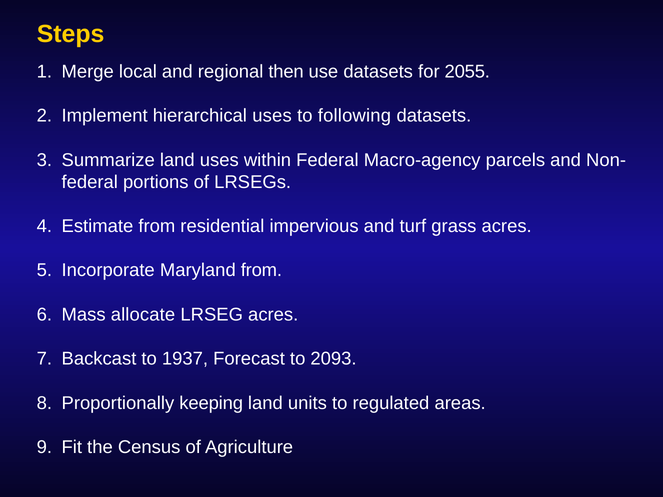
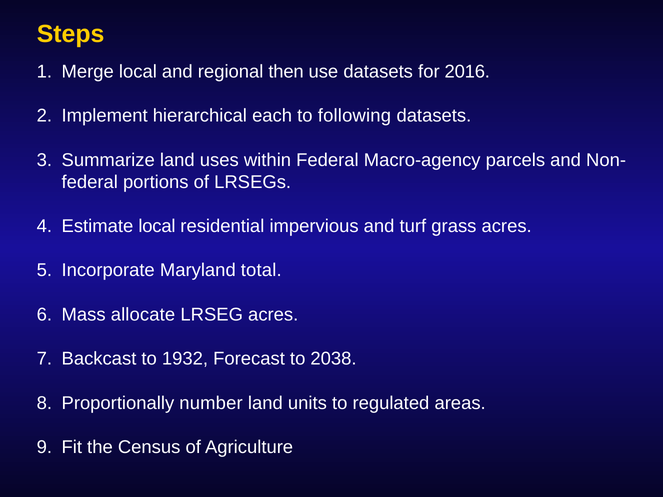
2055: 2055 -> 2016 (467, 72)
hierarchical uses: uses -> each (272, 116)
Estimate from: from -> local (157, 226)
Maryland from: from -> total (261, 271)
1937: 1937 -> 1932 (185, 359)
2093: 2093 -> 2038 (334, 359)
keeping: keeping -> number (211, 403)
